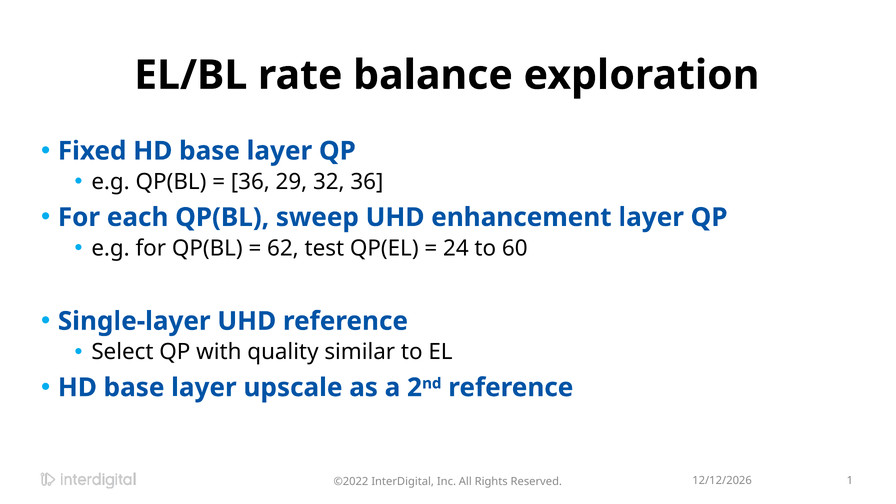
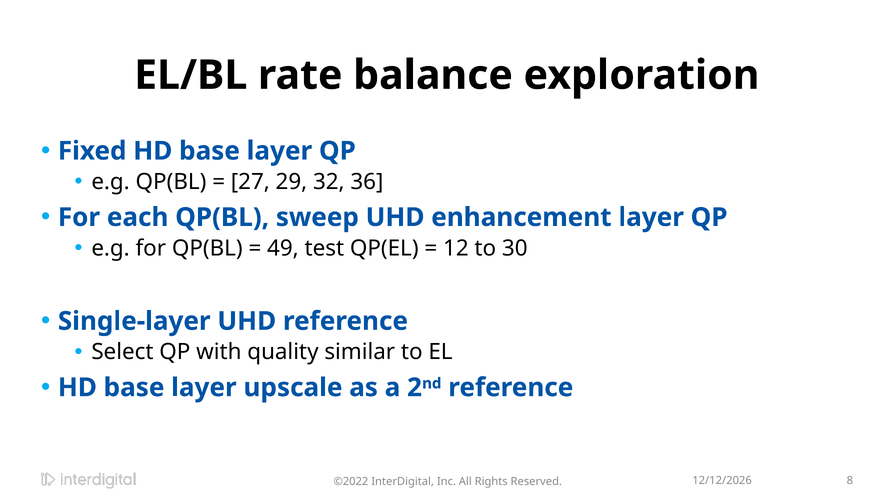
36: 36 -> 27 (250, 182)
62: 62 -> 49 (283, 248)
24: 24 -> 12 (456, 248)
60: 60 -> 30 (515, 248)
1: 1 -> 8 (850, 480)
